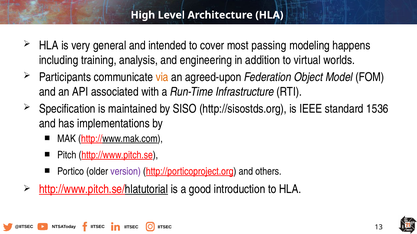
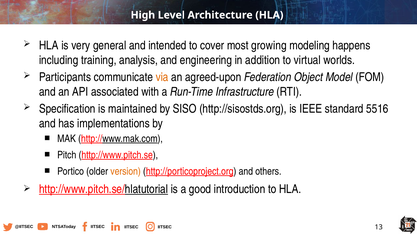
passing: passing -> growing (269, 46)
1536: 1536 -> 5516 (377, 109)
version colour: purple -> orange (126, 172)
